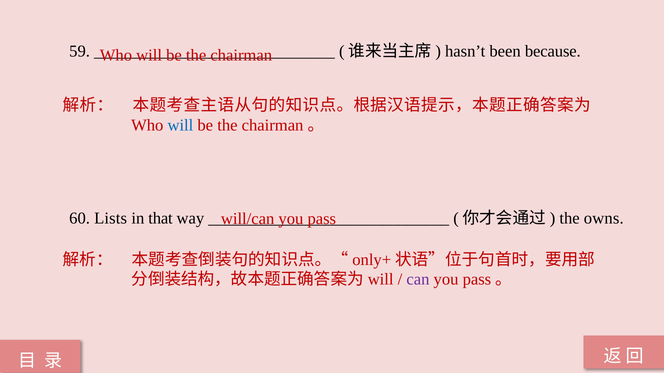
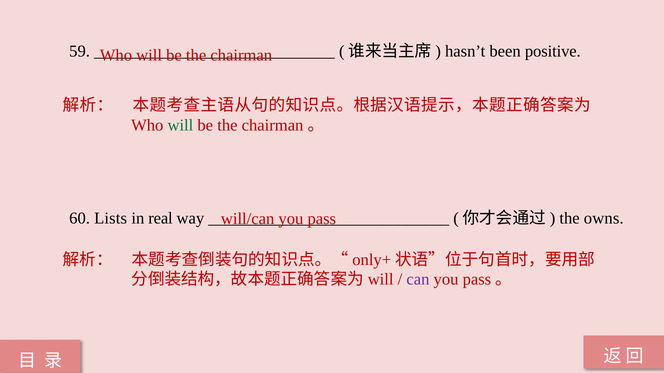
because: because -> positive (553, 51)
will colour: blue -> green (180, 125)
that: that -> real (161, 219)
